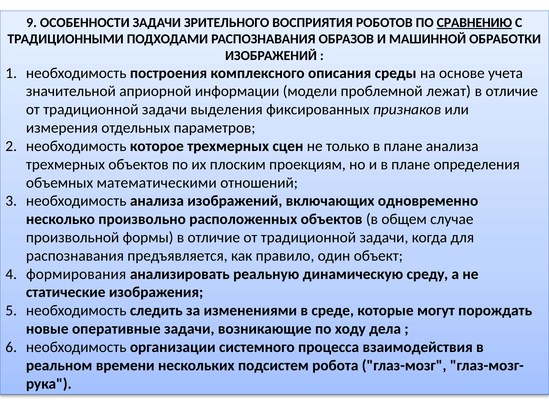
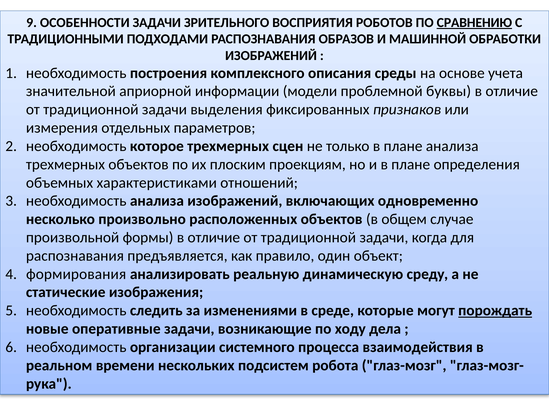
лежат: лежат -> буквы (449, 91)
математическими: математическими -> характеристиками (157, 183)
порождать underline: none -> present (495, 311)
